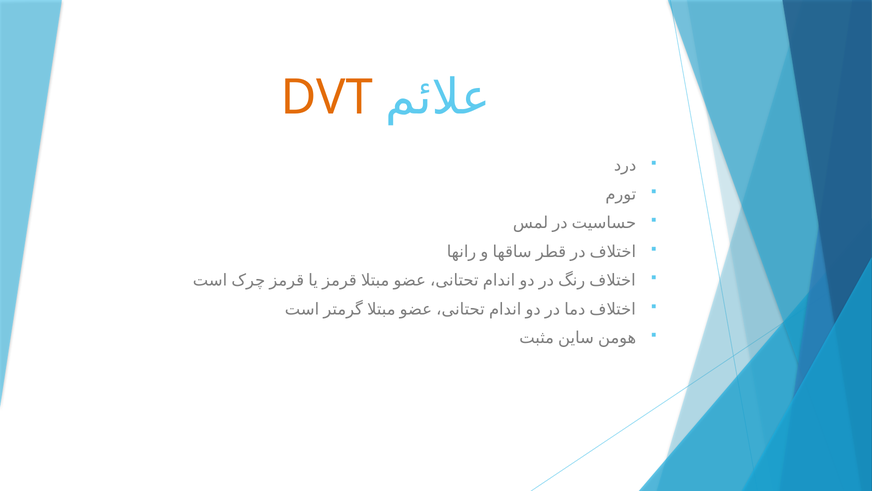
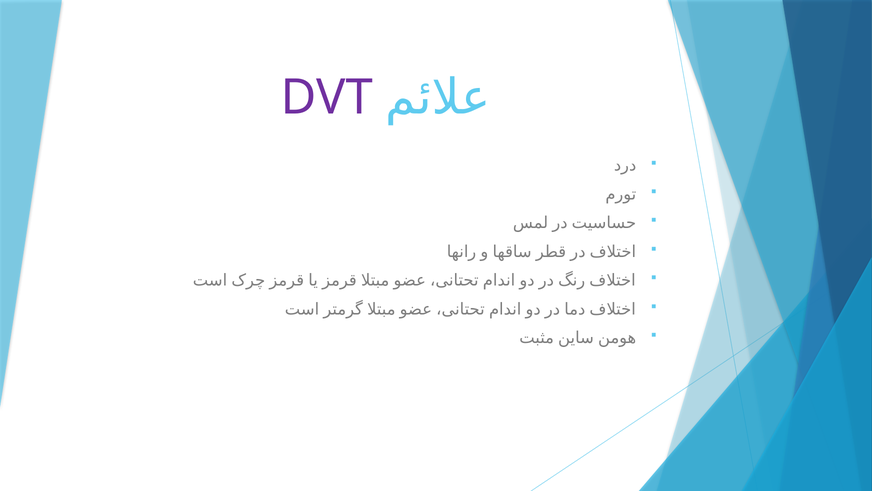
DVT colour: orange -> purple (327, 97)
